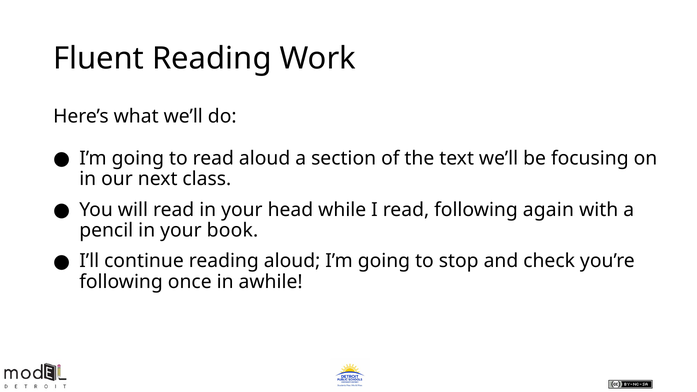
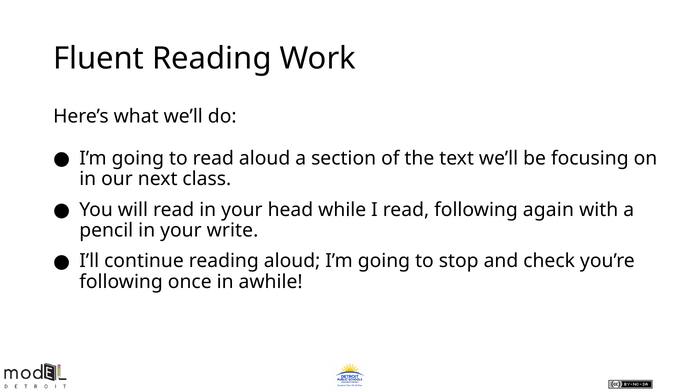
book: book -> write (232, 231)
